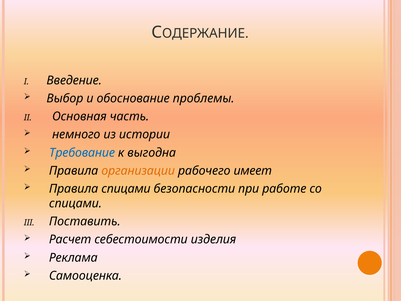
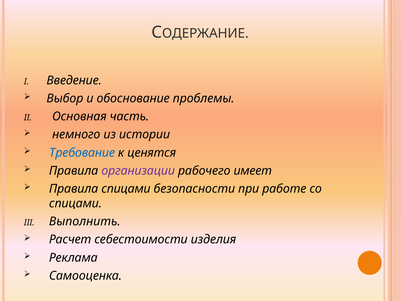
выгодна: выгодна -> ценятся (152, 153)
организации colour: orange -> purple (138, 171)
Поставить: Поставить -> Выполнить (85, 221)
